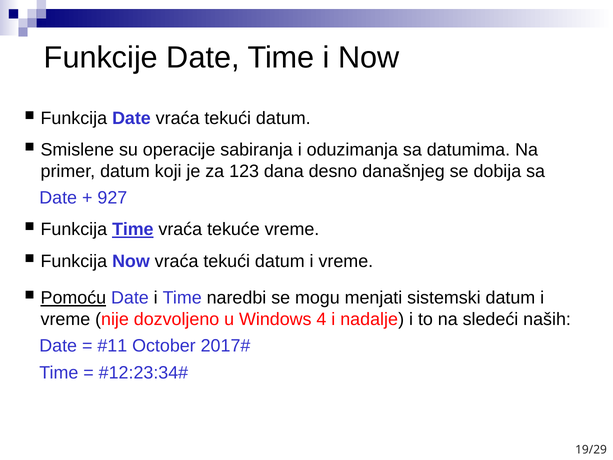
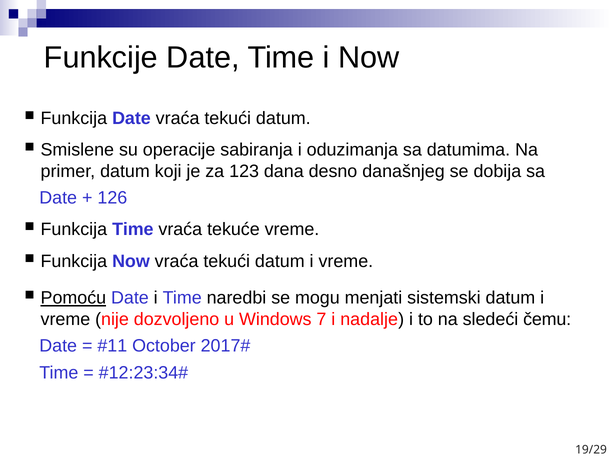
927: 927 -> 126 (112, 198)
Time underline: present -> none (133, 229)
4: 4 -> 7 (321, 319)
naših: naših -> čemu (547, 319)
